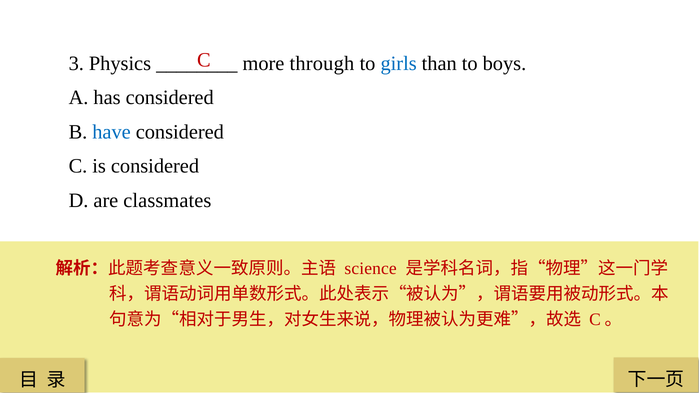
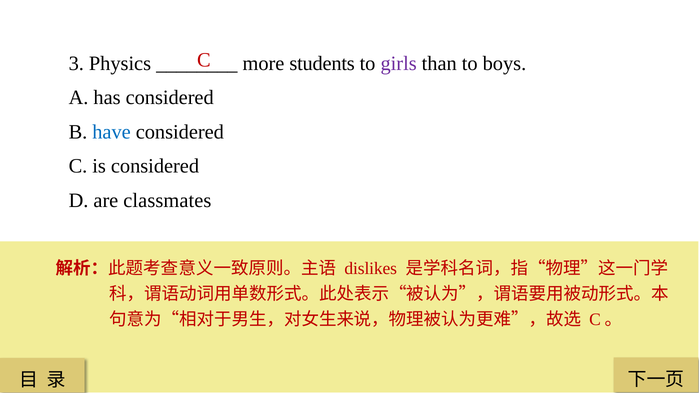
through: through -> students (322, 63)
girls colour: blue -> purple (399, 63)
science: science -> dislikes (371, 269)
